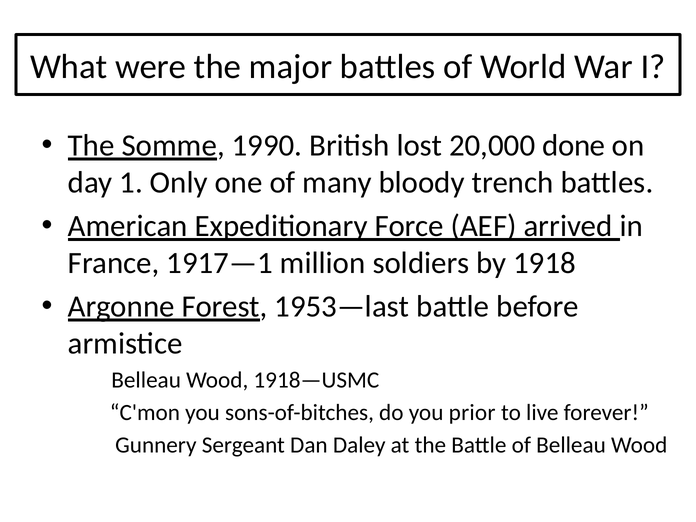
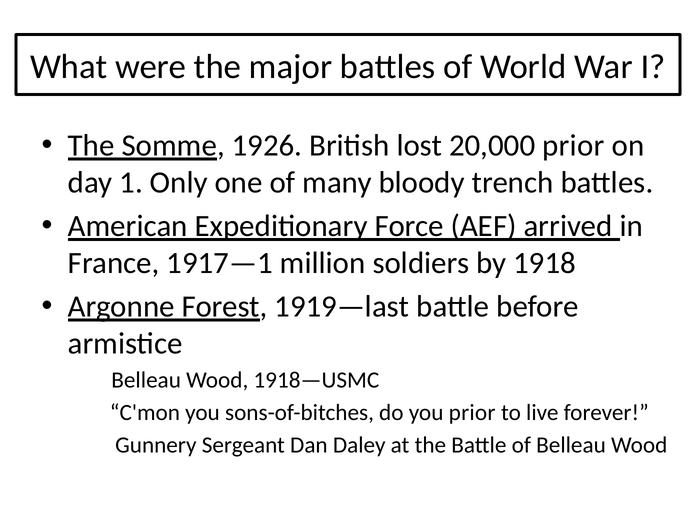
1990: 1990 -> 1926 (267, 146)
20,000 done: done -> prior (573, 146)
1953—last: 1953—last -> 1919—last (342, 307)
